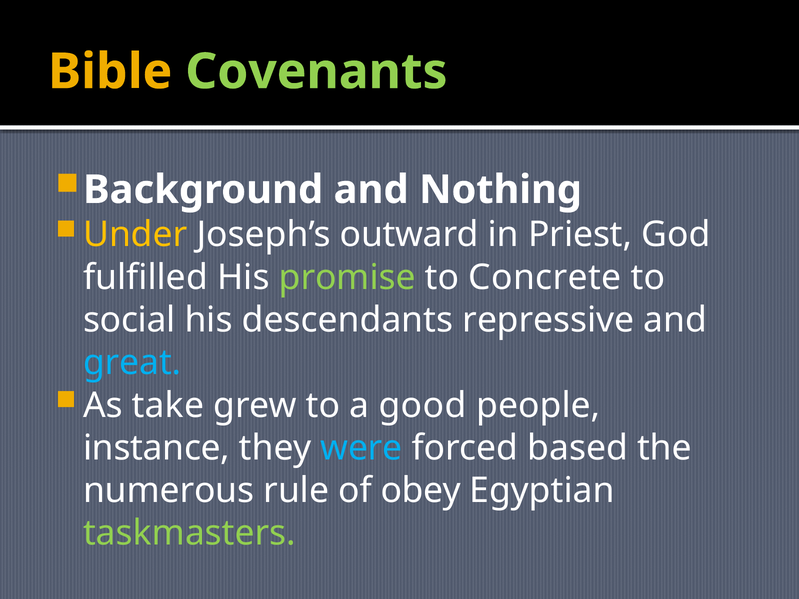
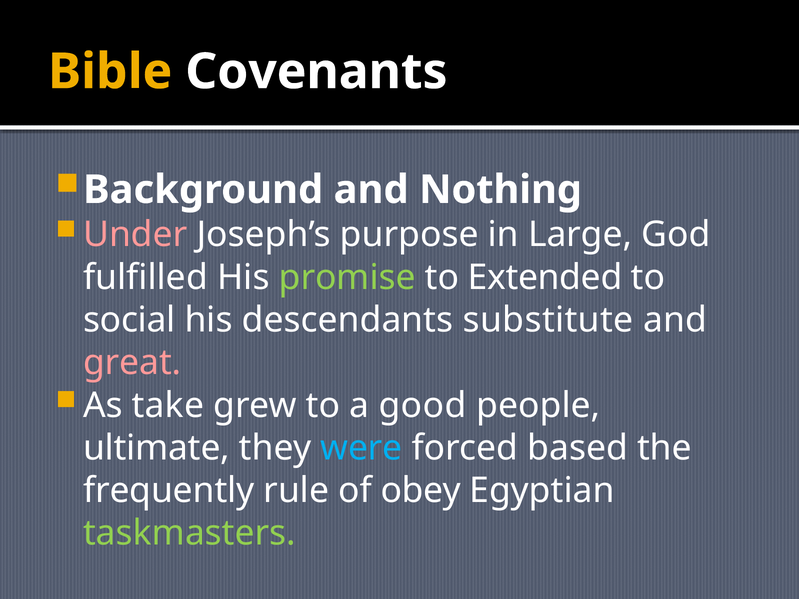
Covenants colour: light green -> white (316, 72)
Under colour: yellow -> pink (135, 235)
outward: outward -> purpose (409, 235)
Priest: Priest -> Large (580, 235)
Concrete: Concrete -> Extended (545, 278)
repressive: repressive -> substitute (548, 320)
great colour: light blue -> pink (132, 363)
instance: instance -> ultimate (156, 448)
numerous: numerous -> frequently (169, 491)
